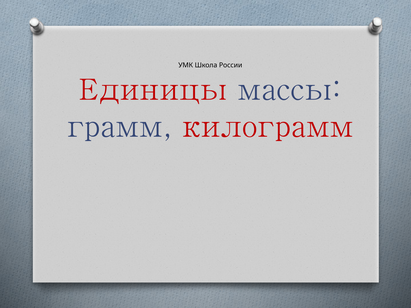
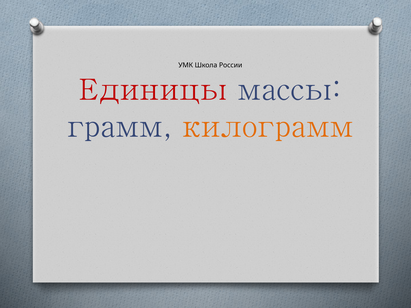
килограмм colour: red -> orange (268, 127)
